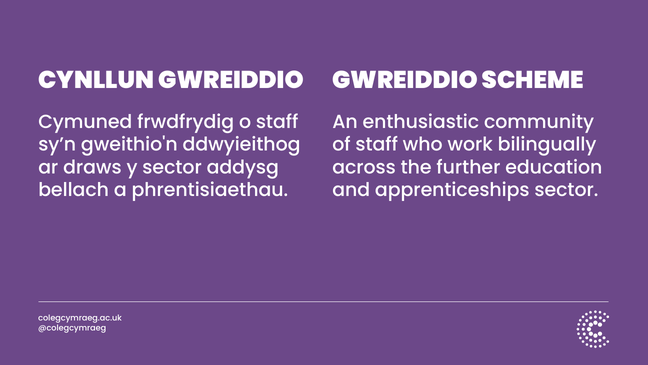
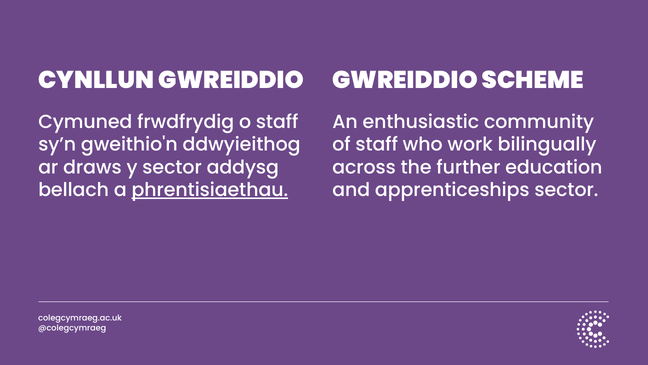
phrentisiaethau underline: none -> present (210, 190)
